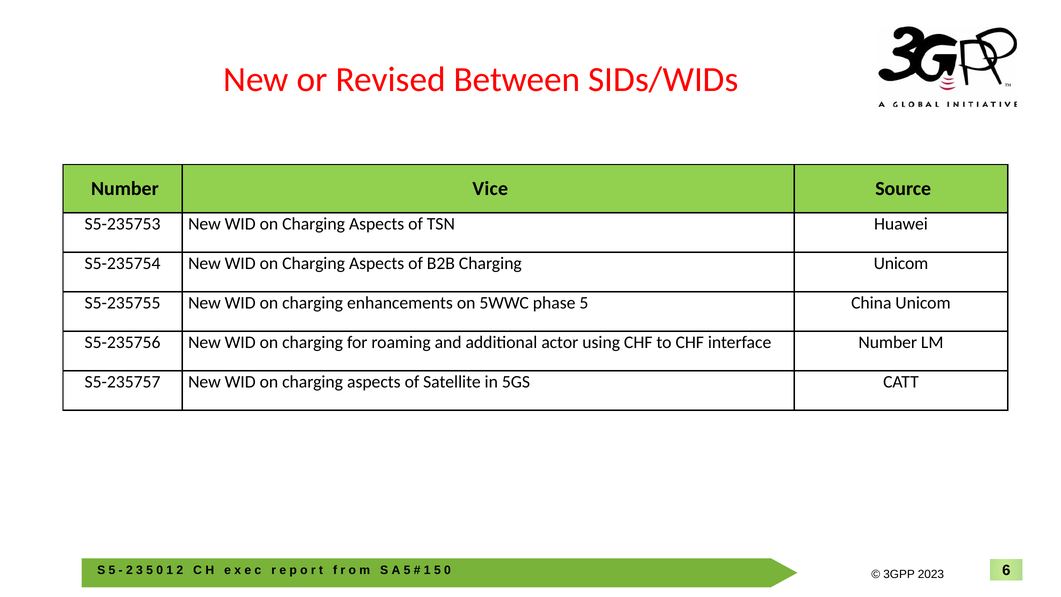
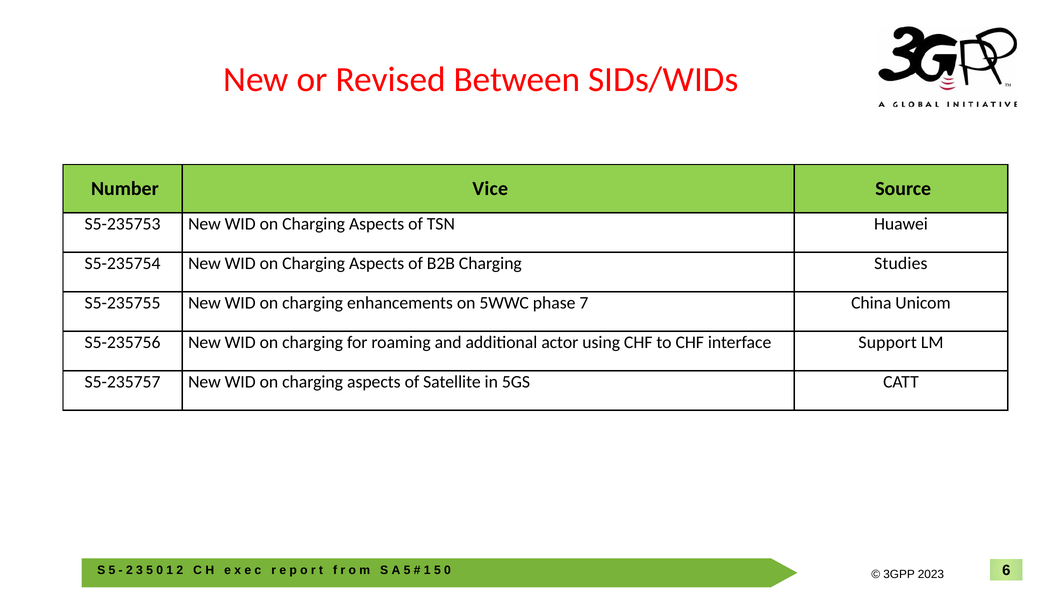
Charging Unicom: Unicom -> Studies (901, 263)
5: 5 -> 7 (584, 303)
interface Number: Number -> Support (888, 342)
